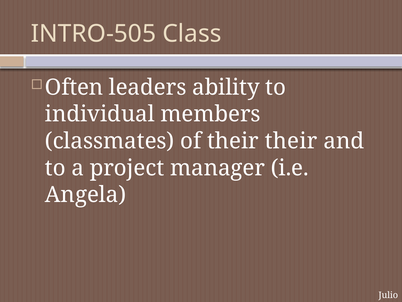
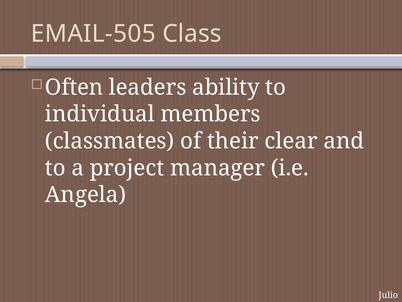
INTRO-505: INTRO-505 -> EMAIL-505 (93, 34)
their their: their -> clear (291, 141)
